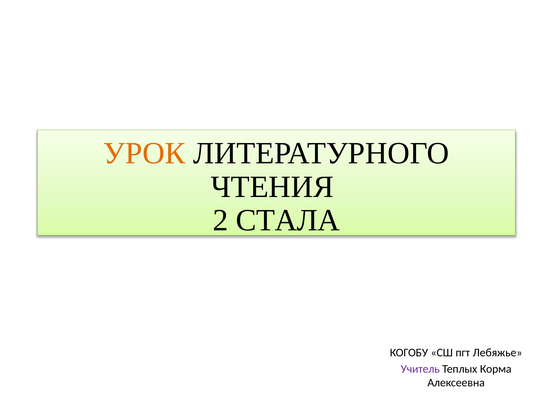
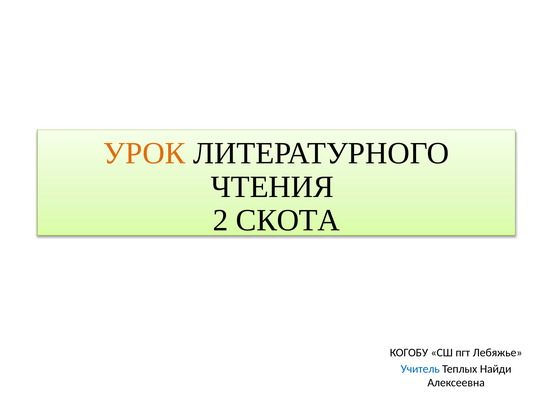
СТАЛА: СТАЛА -> СКОТА (288, 220)
Учитель colour: purple -> blue (420, 369)
Корма: Корма -> Найди (496, 369)
